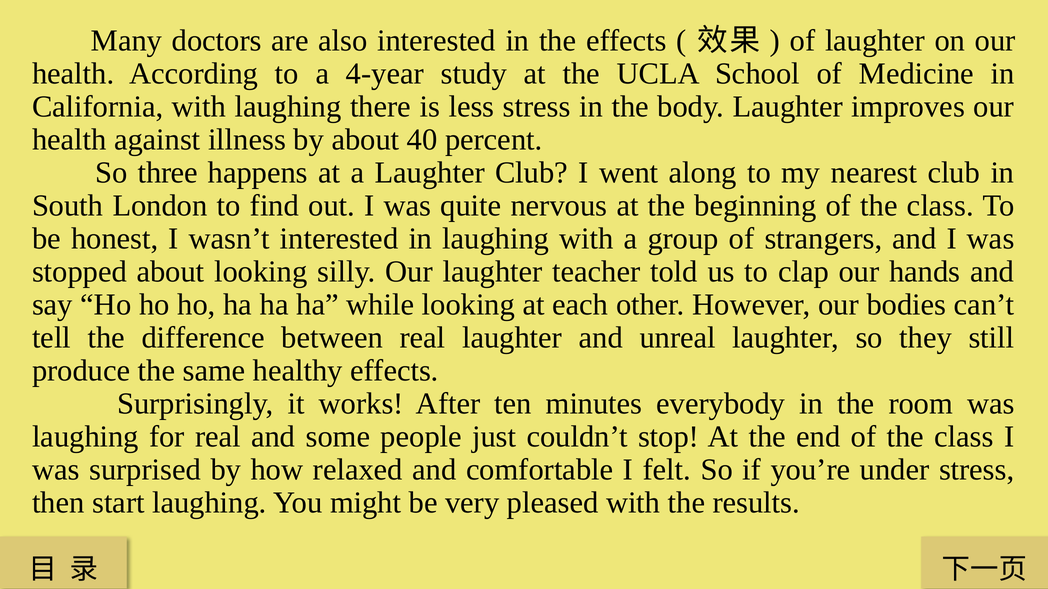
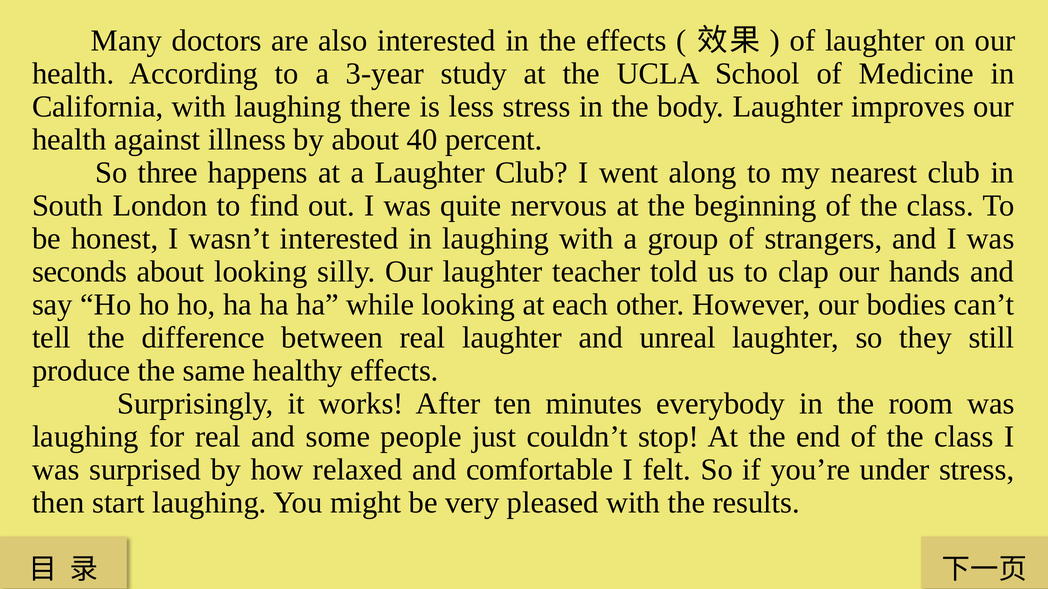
4-year: 4-year -> 3-year (385, 74)
stopped: stopped -> seconds (80, 272)
